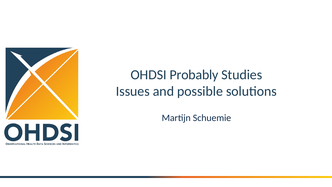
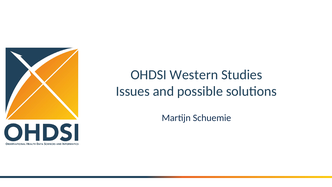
Probably: Probably -> Western (194, 75)
